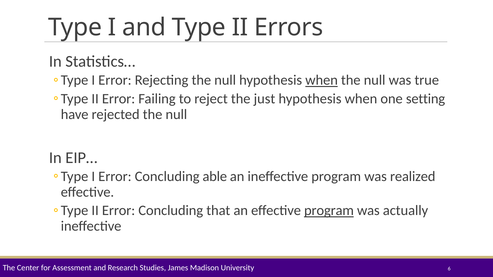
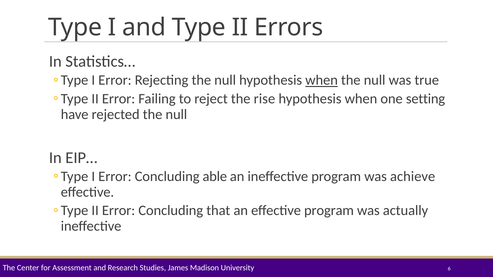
just: just -> rise (264, 99)
realized: realized -> achieve (413, 177)
program underline: present -> none (329, 211)
